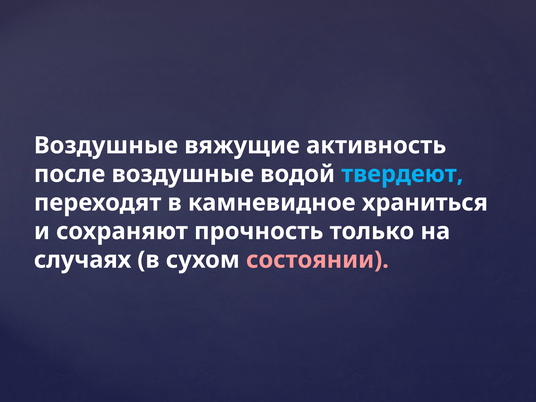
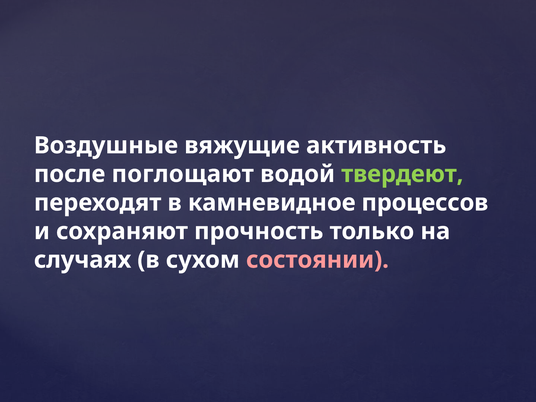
после воздушные: воздушные -> поглощают (183, 174)
твердеют colour: light blue -> light green (402, 174)
храниться: храниться -> процессов (425, 203)
